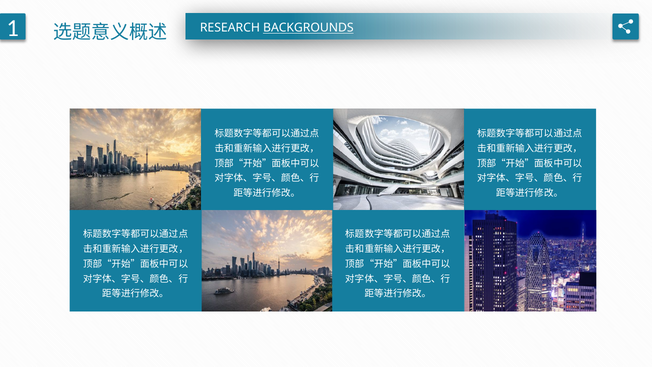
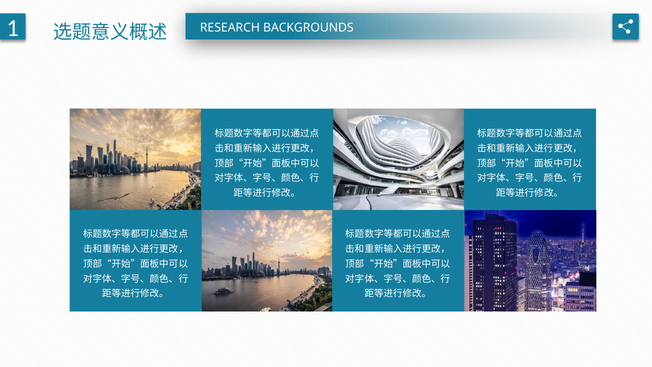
BACKGROUNDS underline: present -> none (308, 28)
